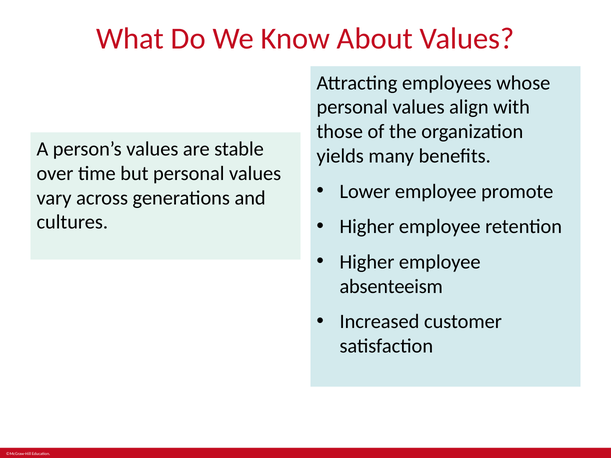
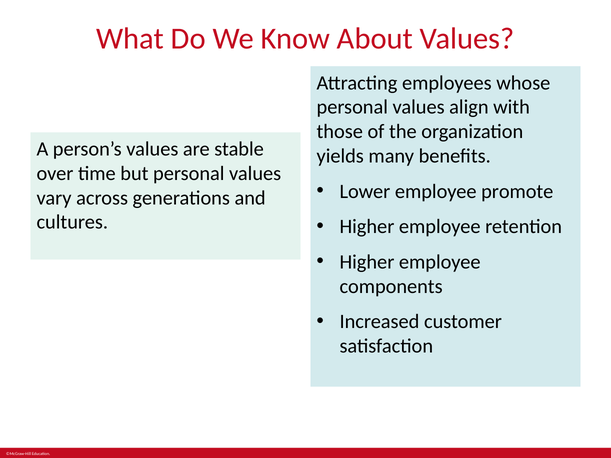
absenteeism: absenteeism -> components (391, 286)
